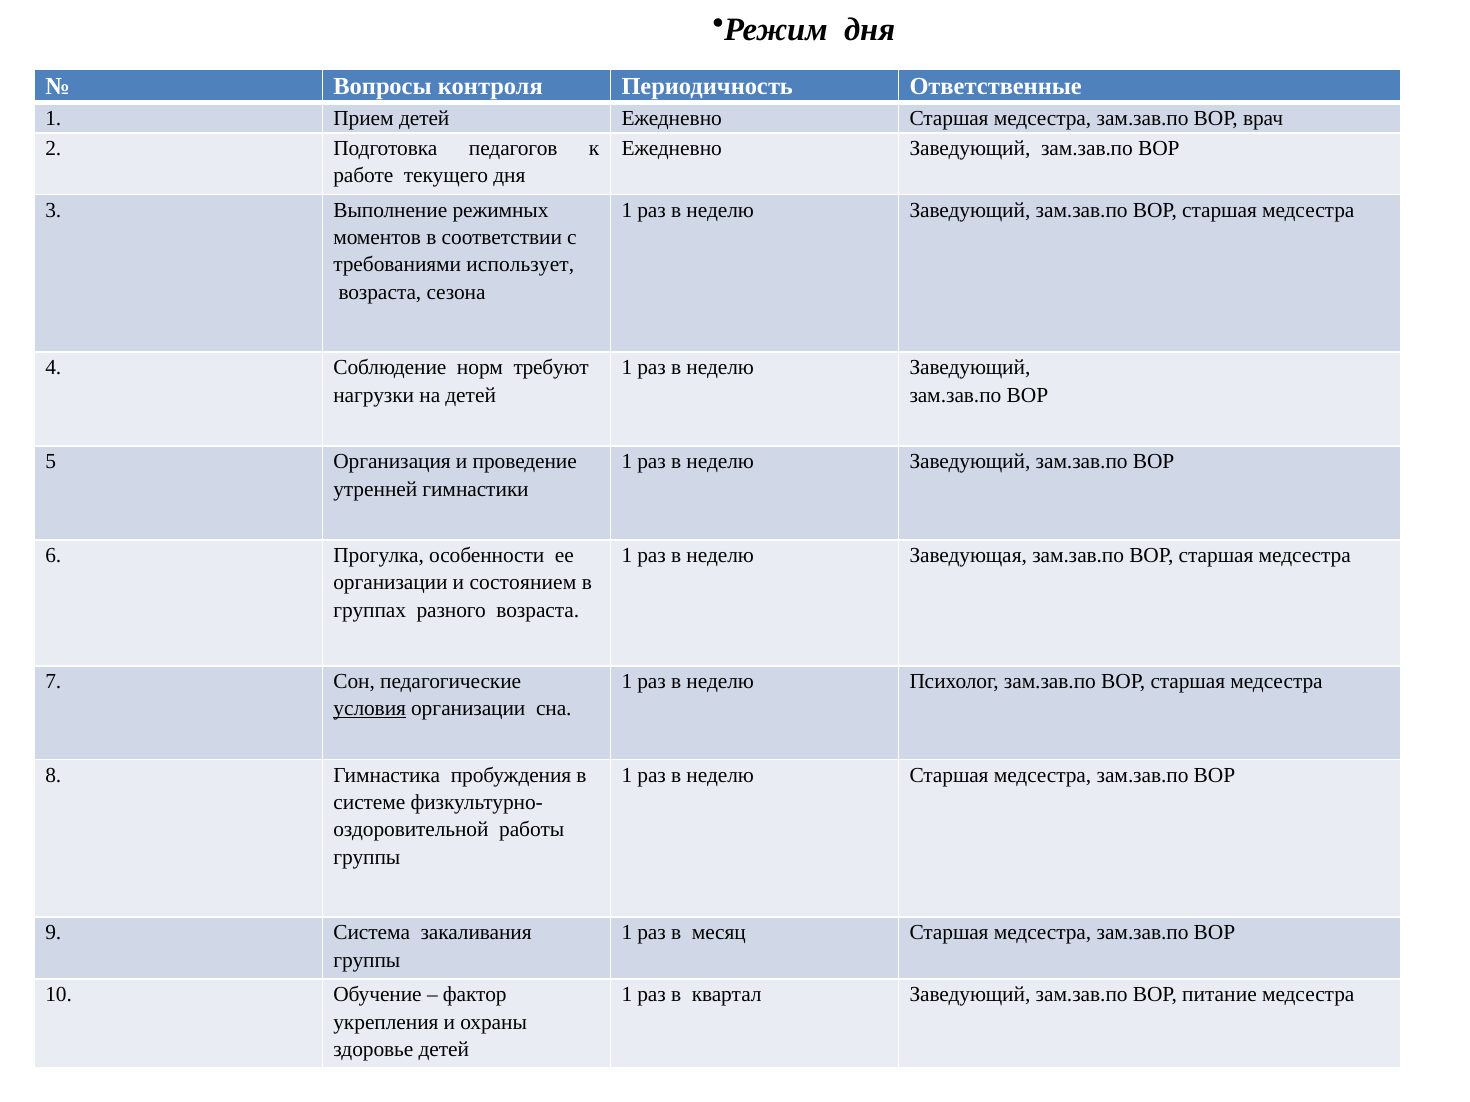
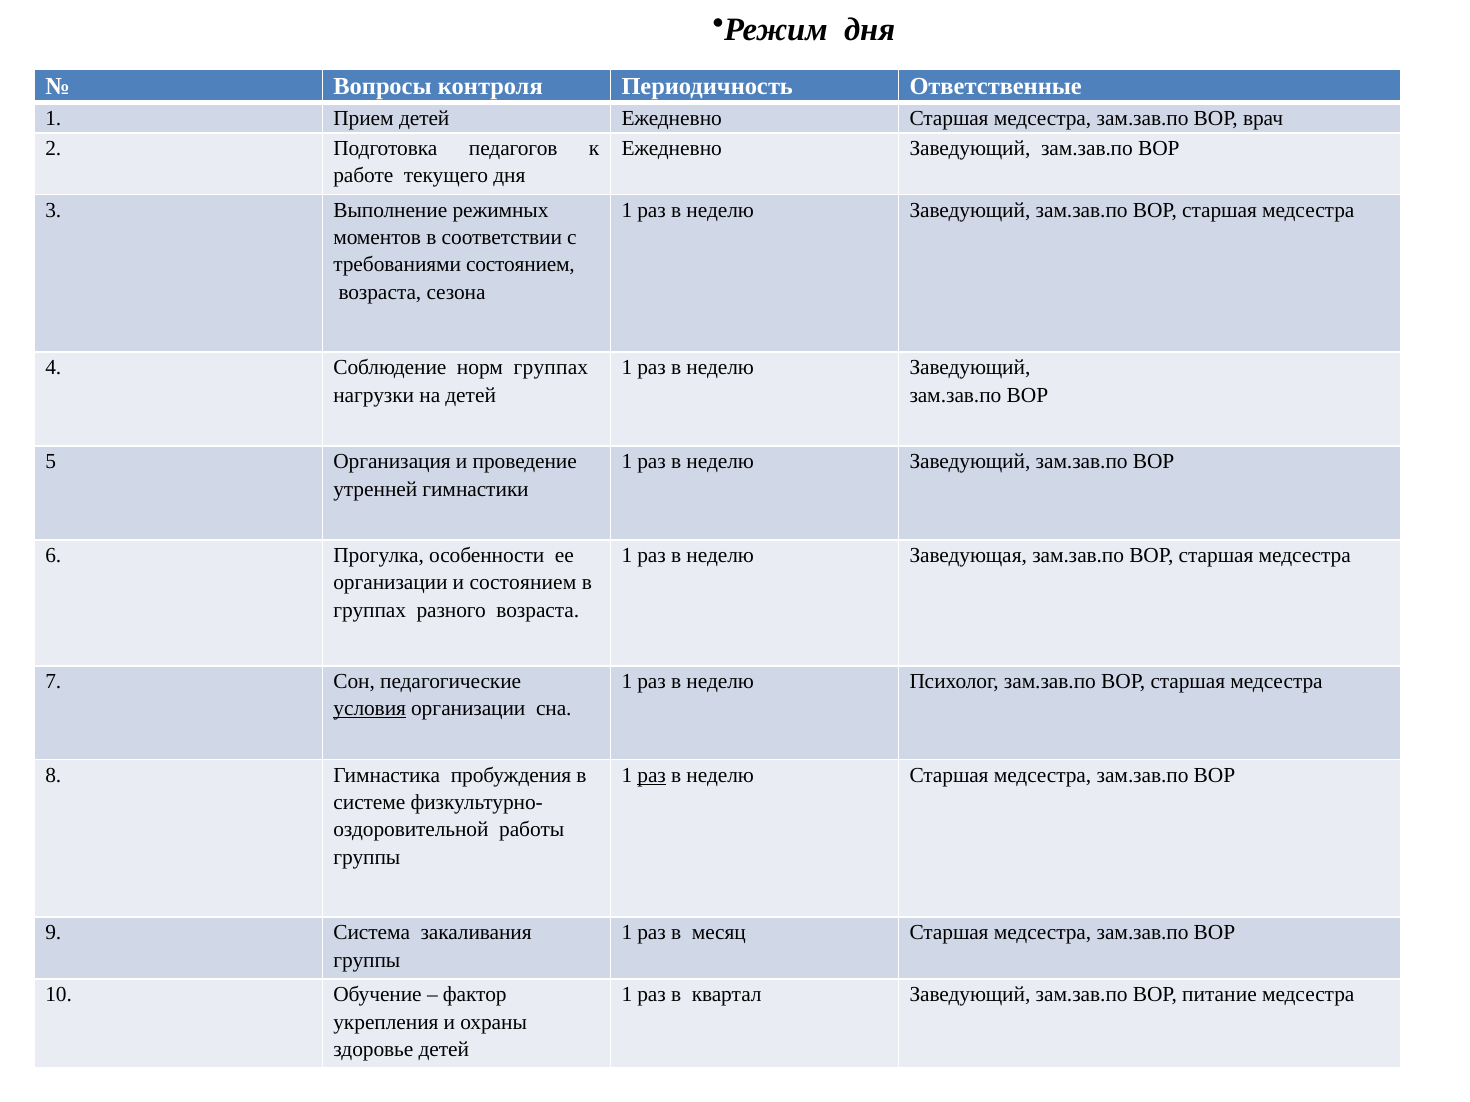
требованиями использует: использует -> состоянием (520, 265)
норм требуют: требуют -> группах (551, 368)
раз underline: none -> present (652, 776)
